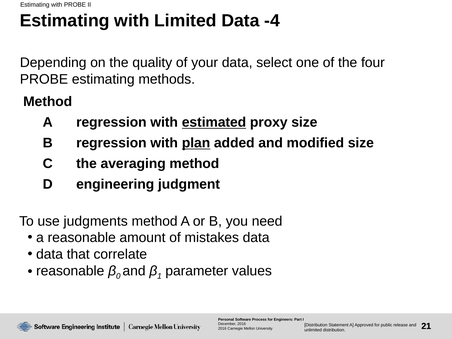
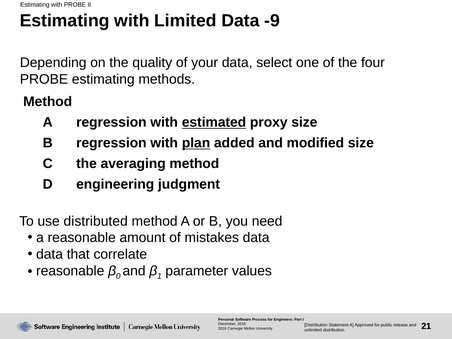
-4: -4 -> -9 (272, 21)
judgments: judgments -> distributed (96, 221)
